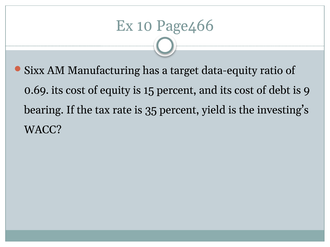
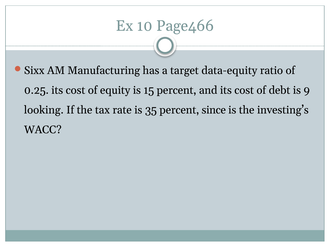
0.69: 0.69 -> 0.25 (36, 91)
bearing: bearing -> looking (44, 110)
yield: yield -> since (214, 110)
